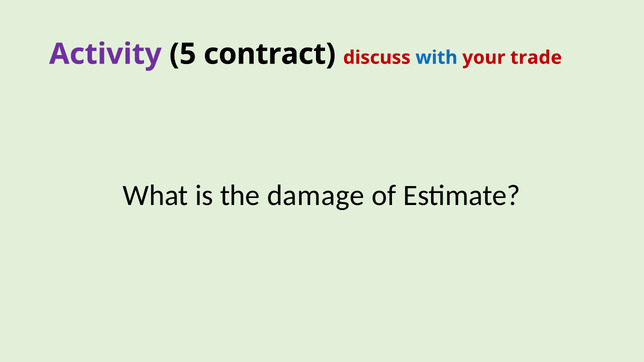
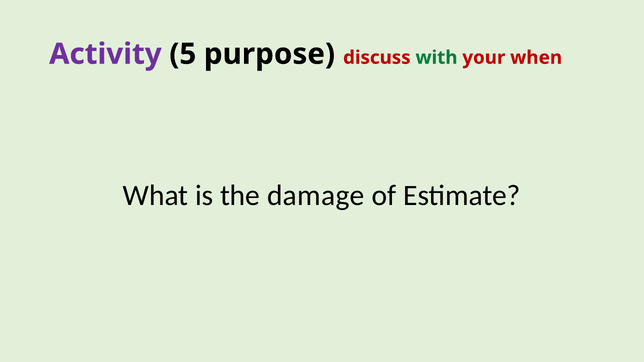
contract: contract -> purpose (269, 54)
with colour: blue -> green (437, 58)
trade: trade -> when (536, 58)
